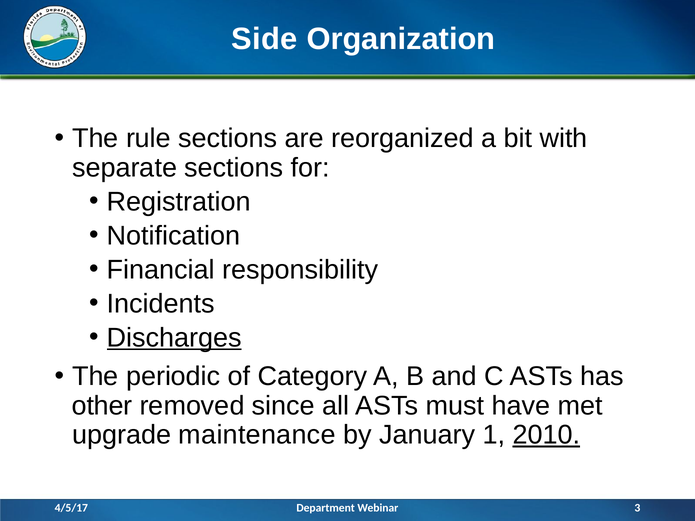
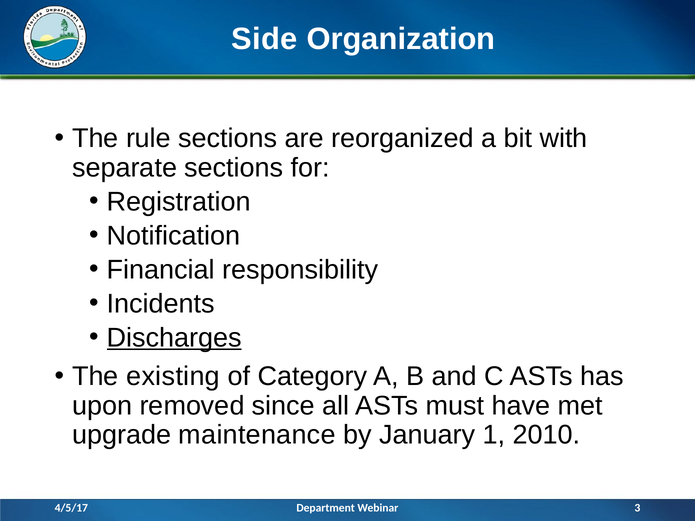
periodic: periodic -> existing (173, 377)
other: other -> upon (102, 406)
2010 underline: present -> none (546, 435)
